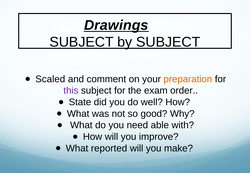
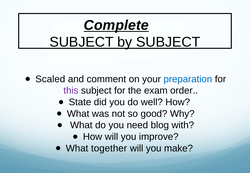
Drawings: Drawings -> Complete (116, 25)
preparation colour: orange -> blue (188, 79)
able: able -> blog (160, 125)
reported: reported -> together (109, 148)
